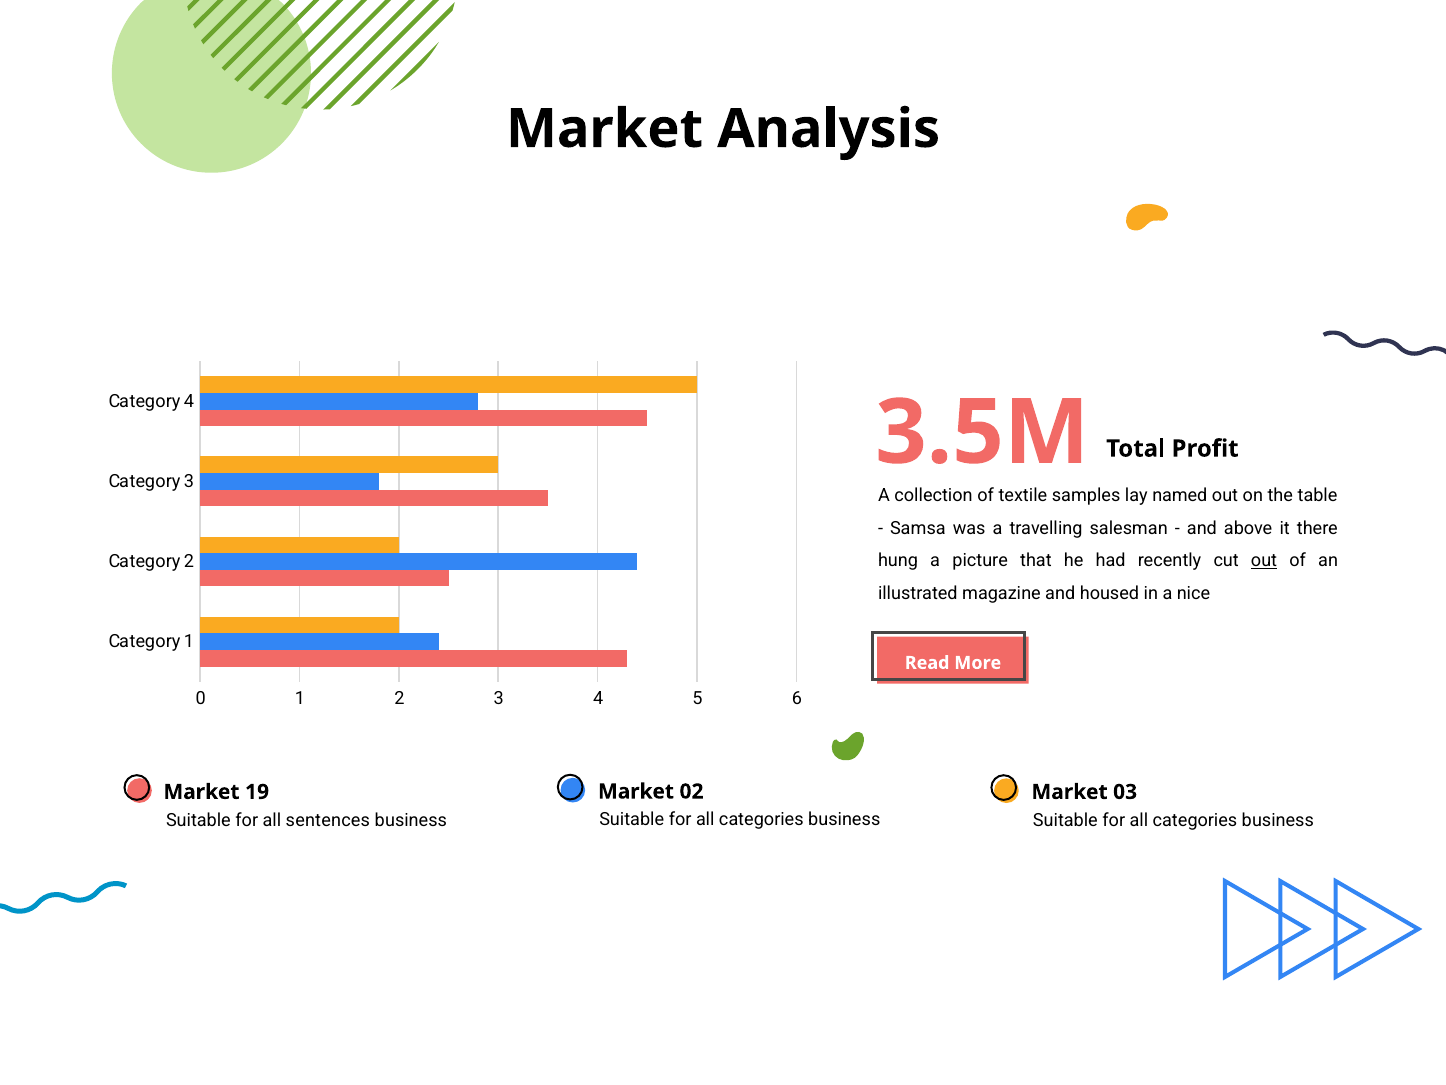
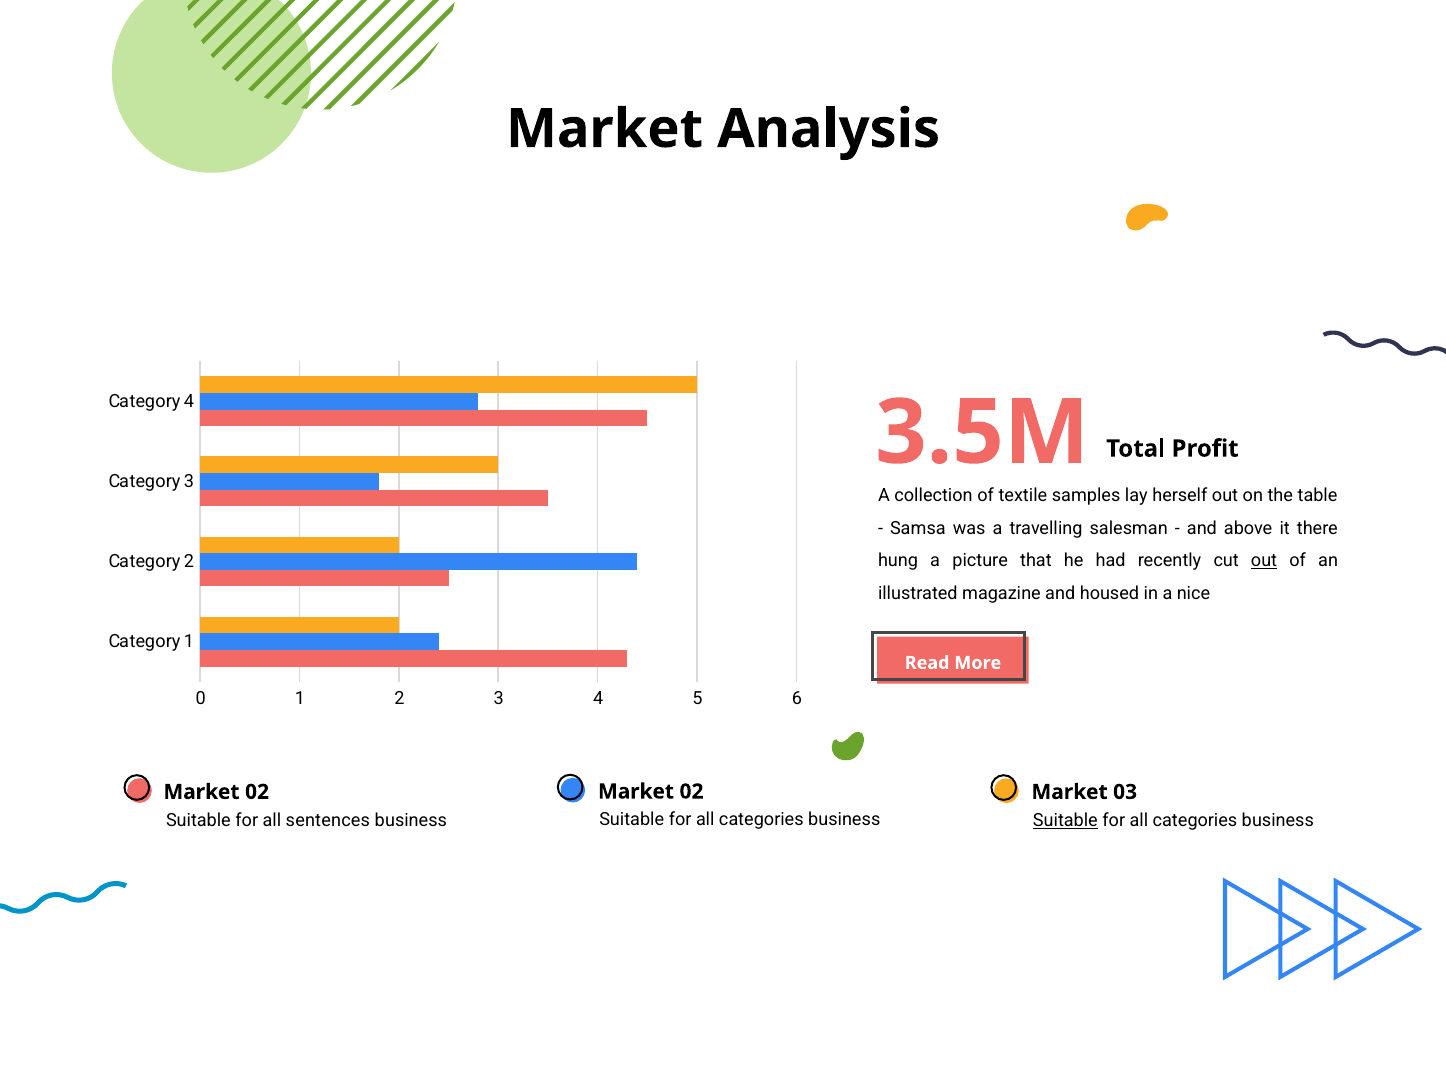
named: named -> herself (1180, 495)
19: 19 -> 02 (257, 792)
Suitable underline: none -> present (1065, 820)
